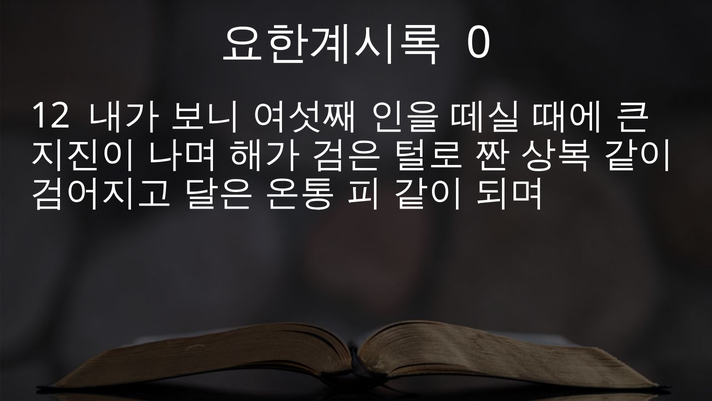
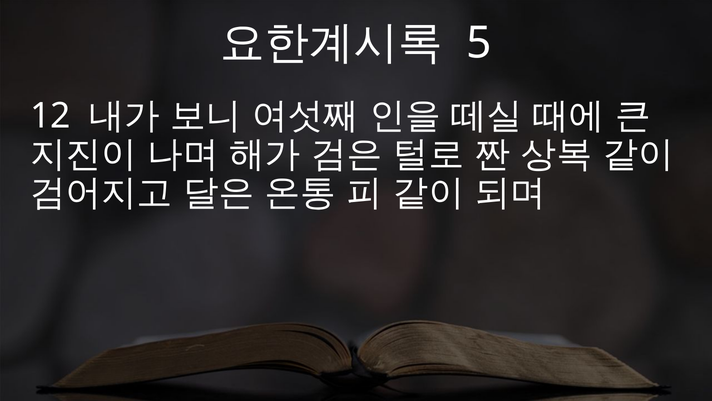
0: 0 -> 5 (479, 43)
